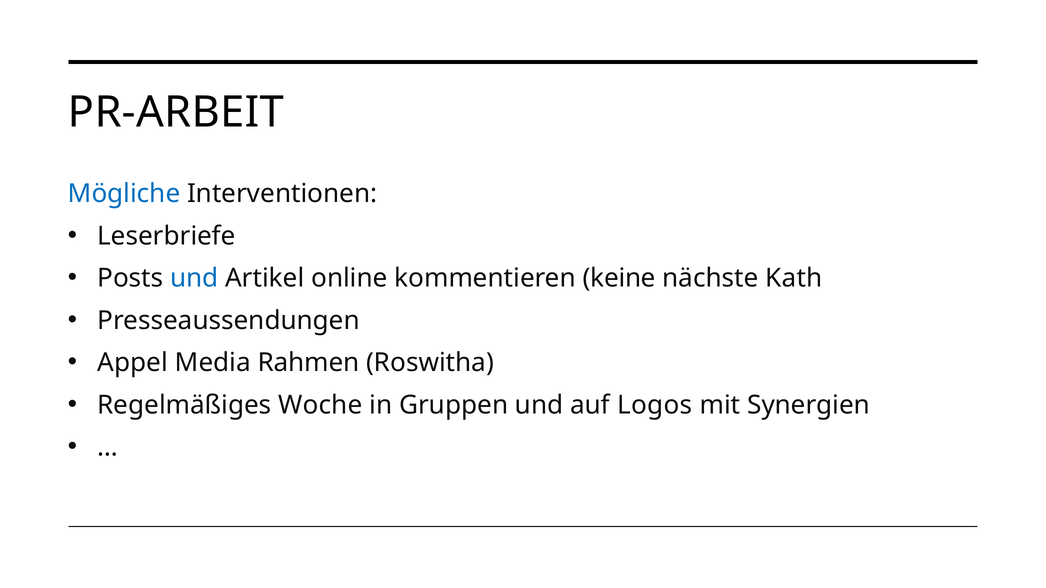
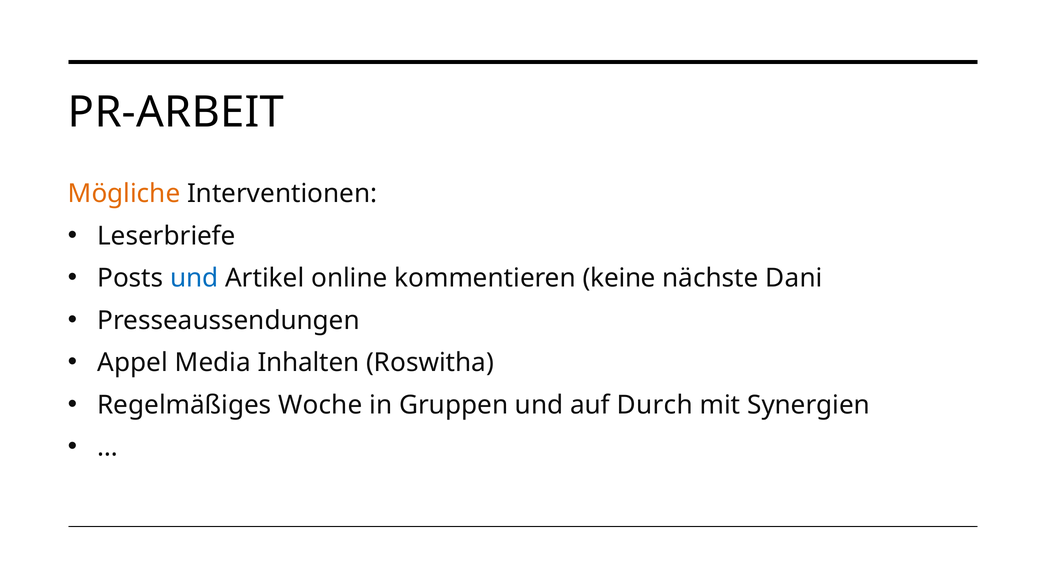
Mögliche colour: blue -> orange (124, 194)
Kath: Kath -> Dani (794, 278)
Rahmen: Rahmen -> Inhalten (309, 363)
Logos: Logos -> Durch (655, 405)
